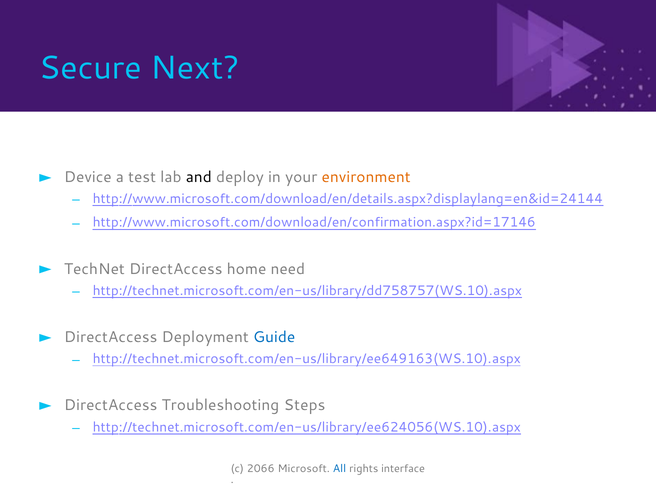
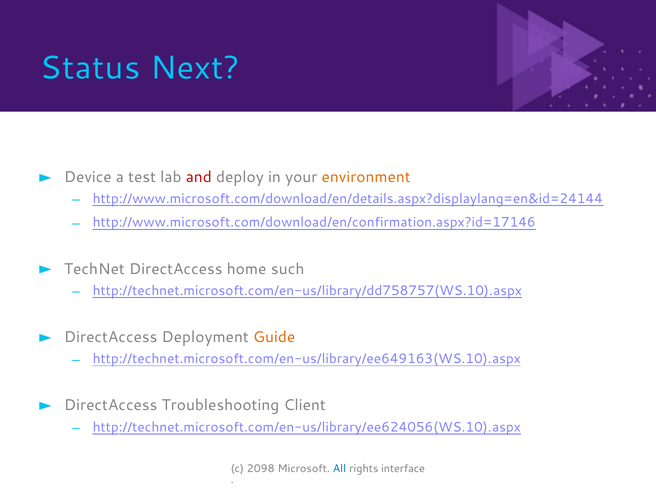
Secure: Secure -> Status (90, 68)
and colour: black -> red (199, 177)
need: need -> such (288, 269)
Guide colour: blue -> orange (274, 337)
Steps: Steps -> Client (305, 405)
2066: 2066 -> 2098 (261, 469)
